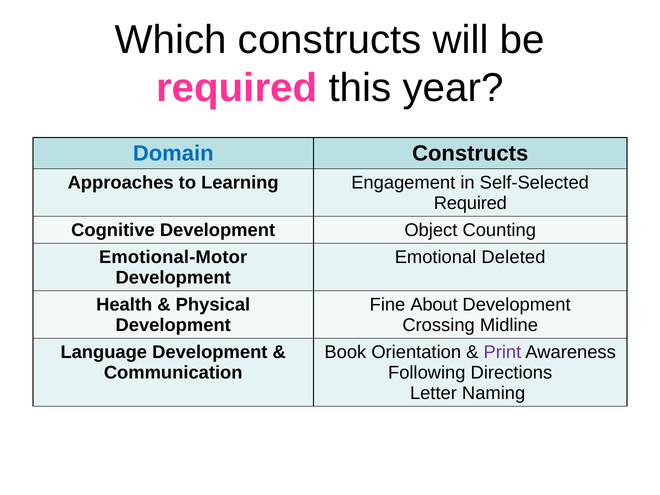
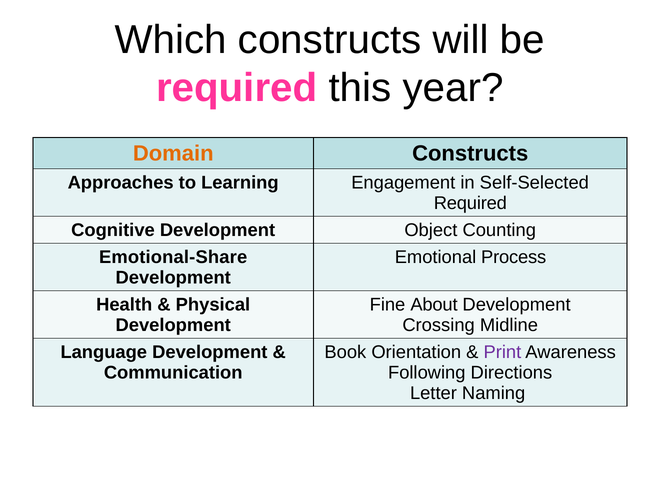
Domain colour: blue -> orange (173, 153)
Emotional-Motor: Emotional-Motor -> Emotional-Share (173, 257)
Deleted: Deleted -> Process (514, 257)
